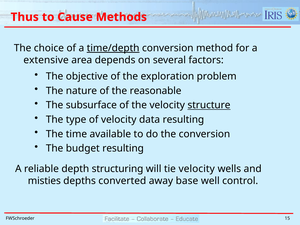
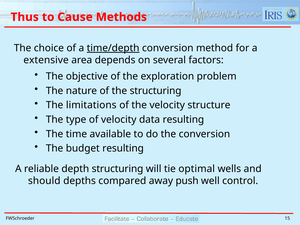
the reasonable: reasonable -> structuring (156, 91)
subsurface: subsurface -> limitations (91, 105)
structure underline: present -> none (209, 105)
tie velocity: velocity -> optimal (197, 169)
misties: misties -> should (44, 181)
converted: converted -> compared (122, 181)
base: base -> push (187, 181)
